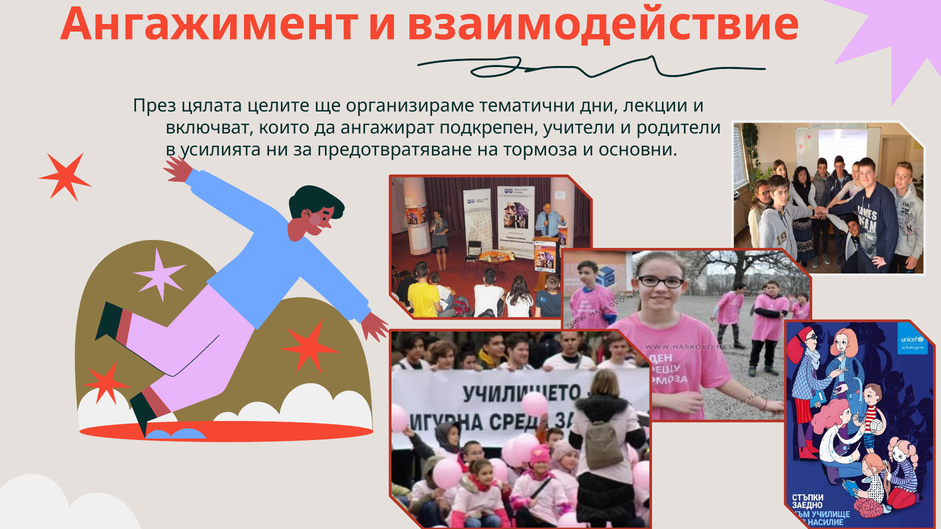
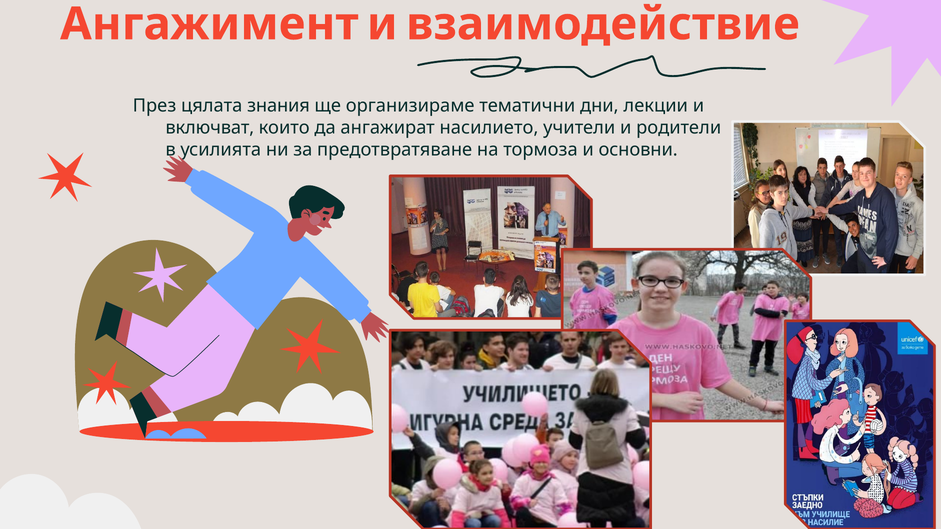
целите: целите -> знания (279, 106)
подкрепен: подкрепен -> насилието (489, 128)
